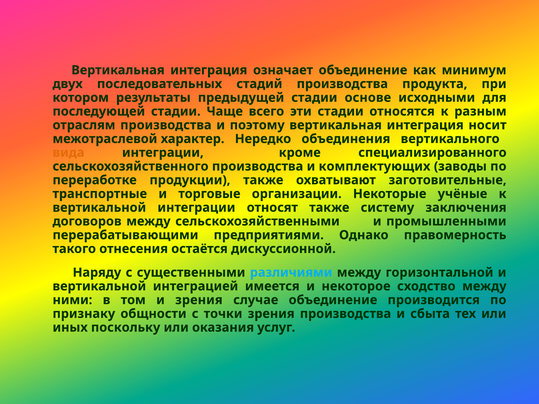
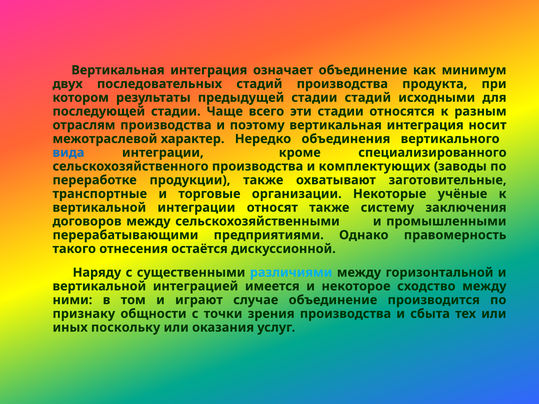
стадии основе: основе -> стадий (368, 98)
вида colour: orange -> blue (68, 153)
и зрения: зрения -> играют (199, 300)
